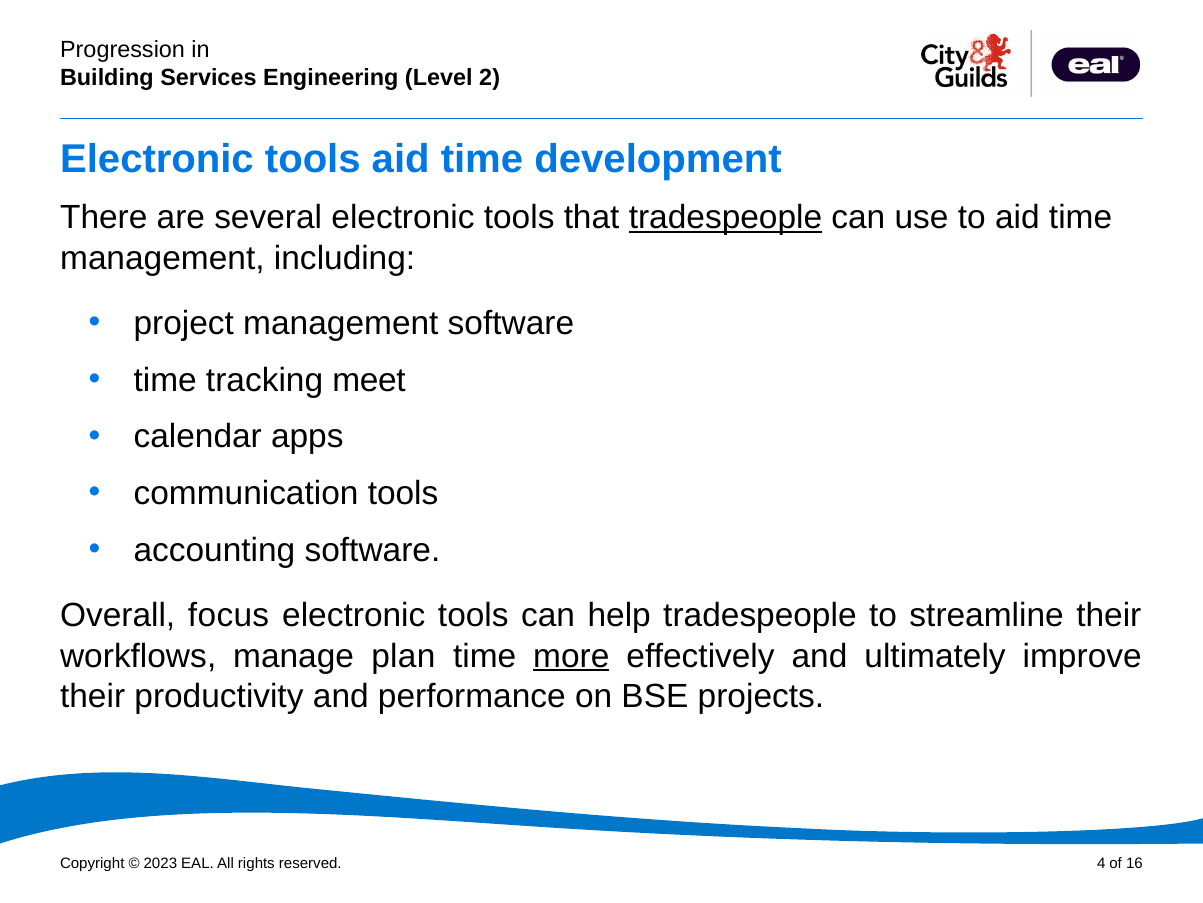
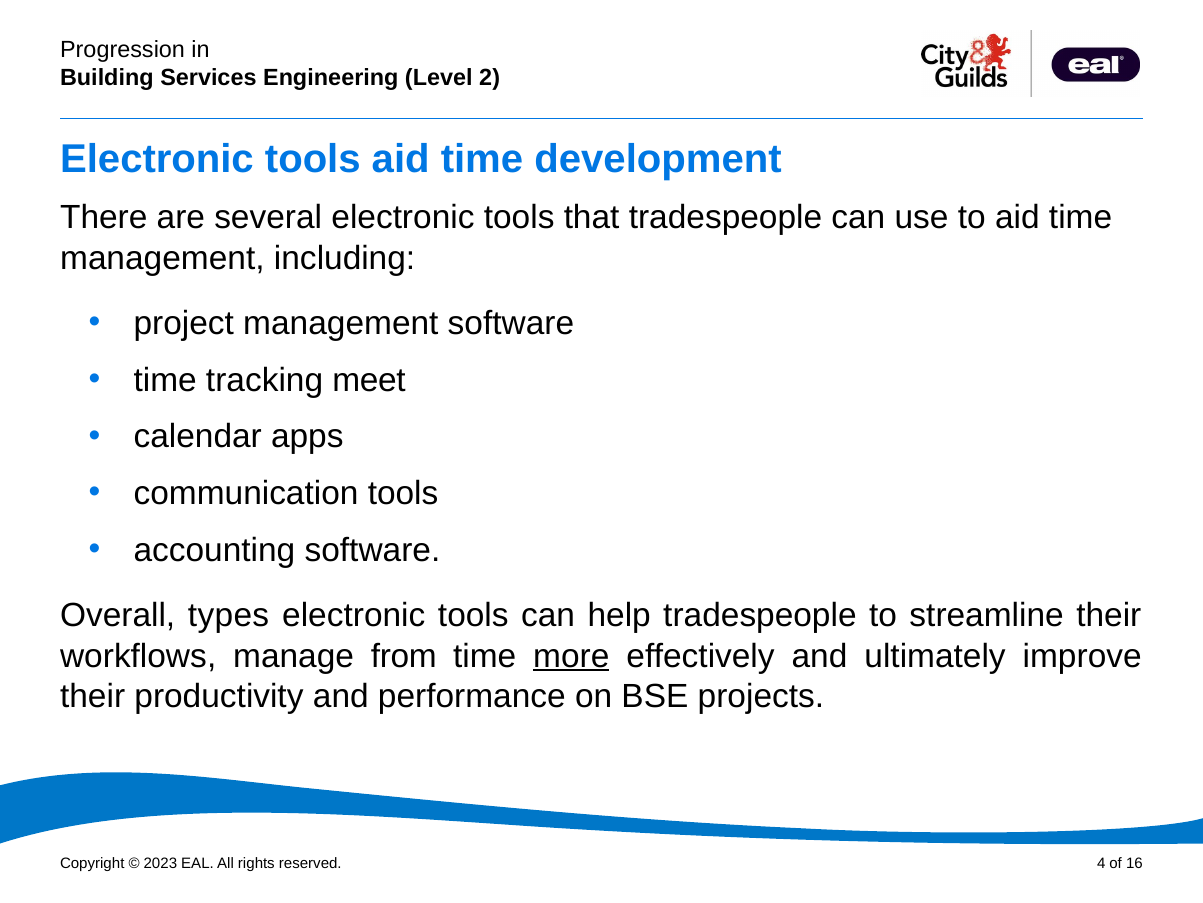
tradespeople underline: present -> none (726, 218)
focus: focus -> types (229, 615)
plan: plan -> from (404, 655)
